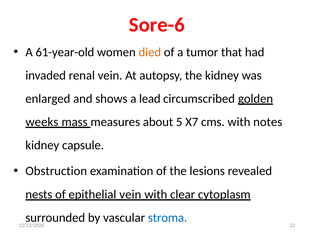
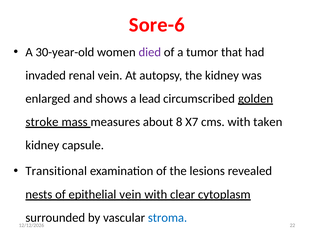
61-year-old: 61-year-old -> 30-year-old (65, 52)
died colour: orange -> purple (150, 52)
weeks: weeks -> stroke (42, 122)
5: 5 -> 8 (179, 122)
notes: notes -> taken (268, 122)
Obstruction: Obstruction -> Transitional (56, 171)
